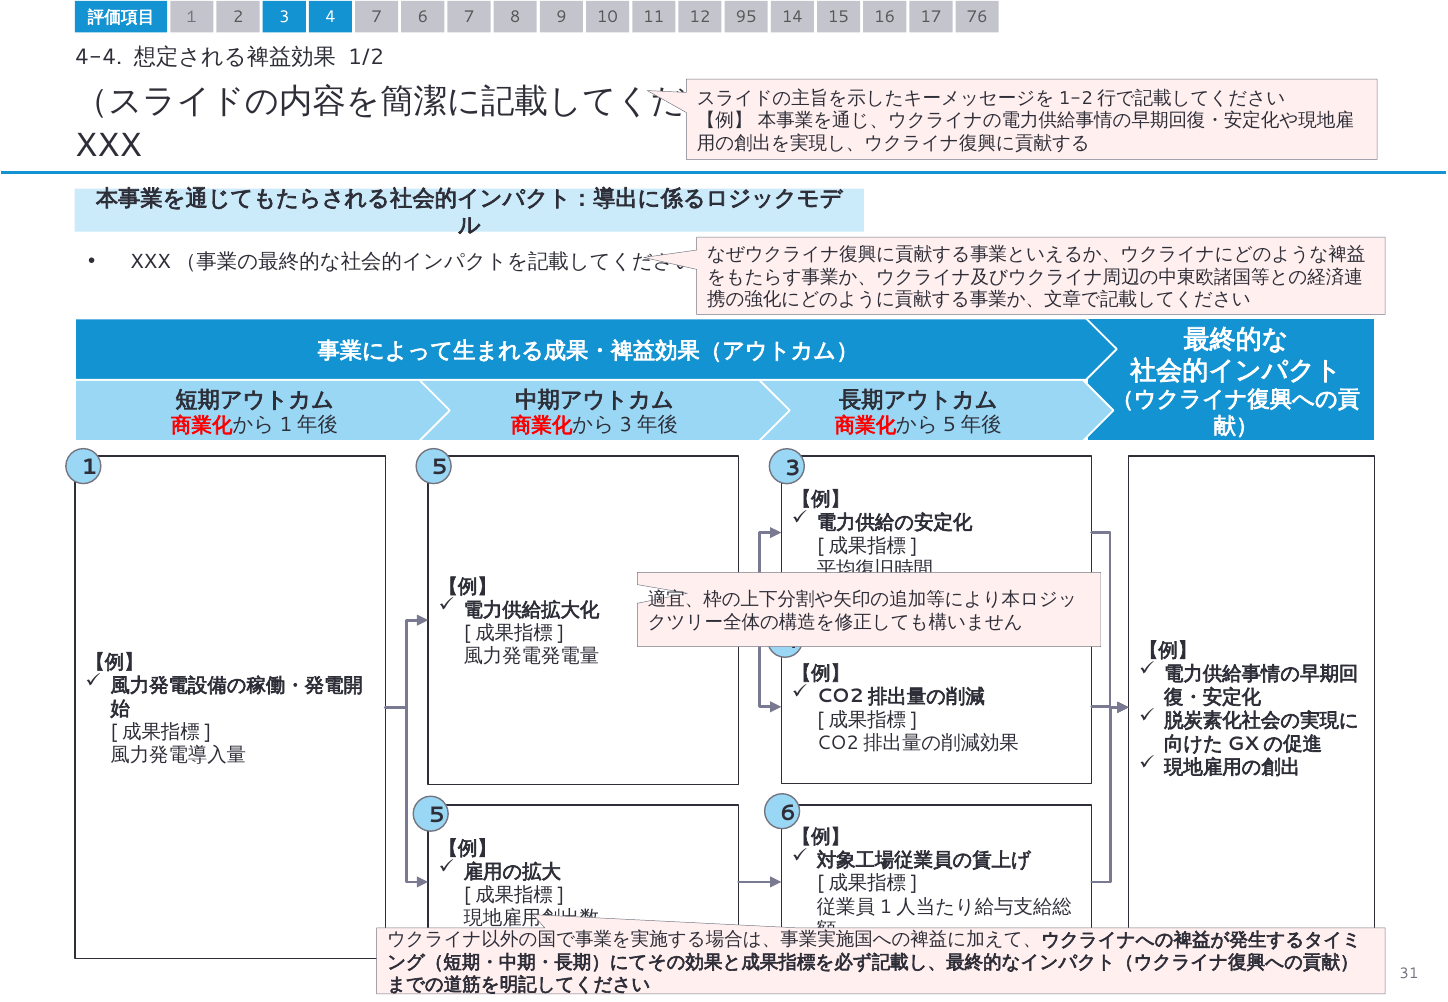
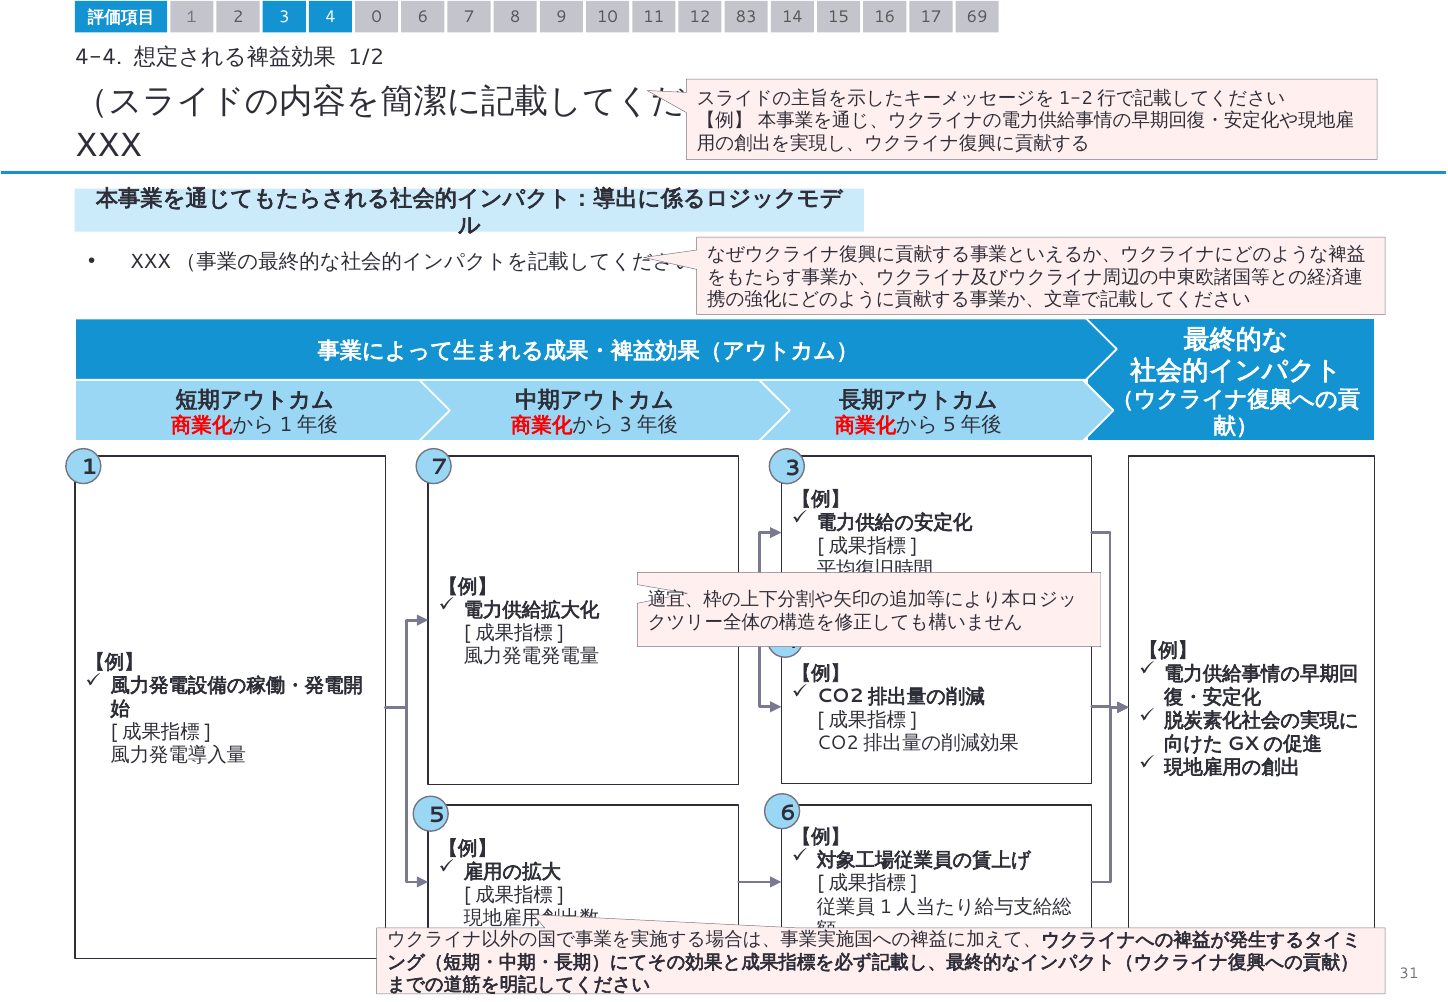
4 7: 7 -> 0 (377, 17)
95: 95 -> 83 (746, 17)
76: 76 -> 69 (977, 17)
1 5: 5 -> 7 (440, 468)
